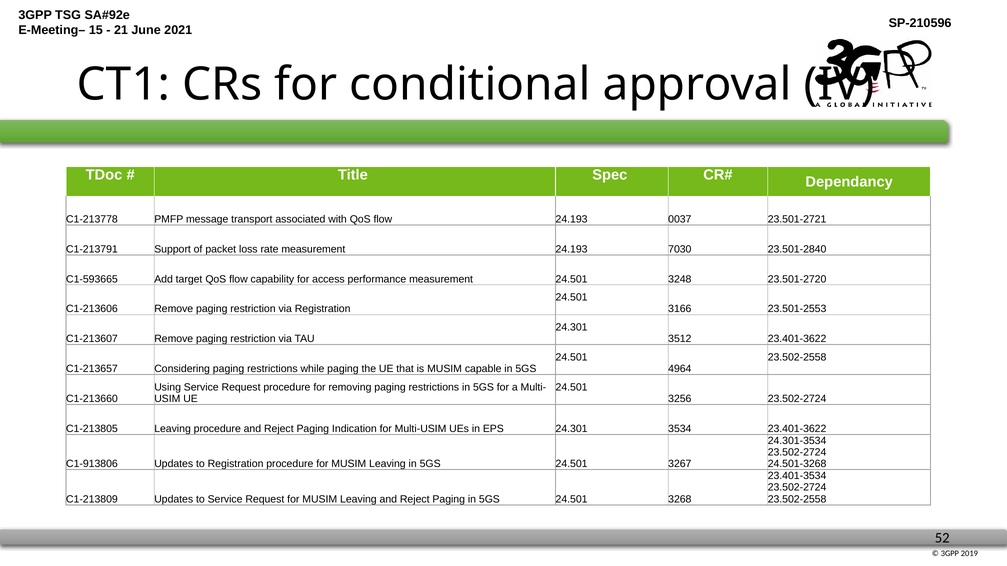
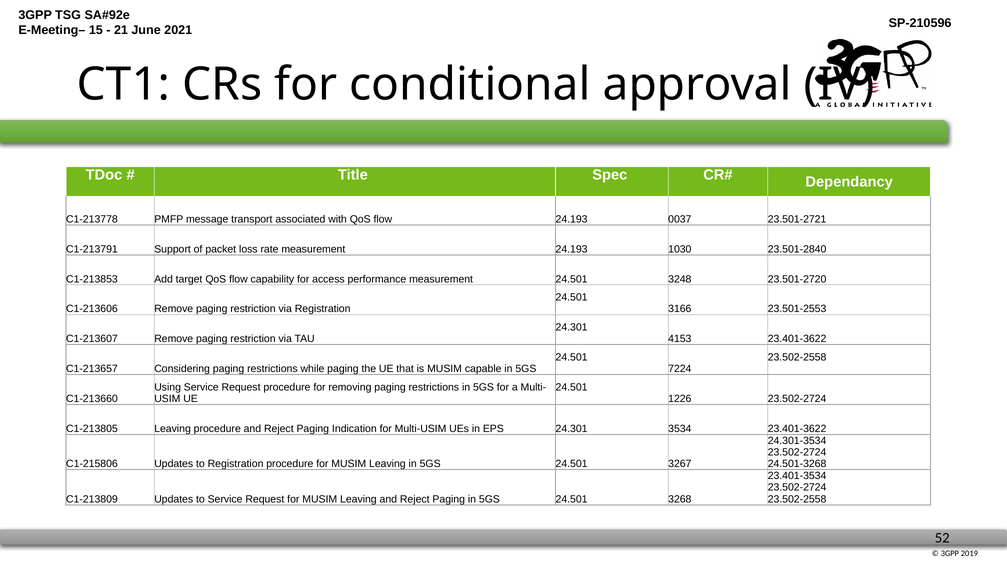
7030: 7030 -> 1030 (680, 249)
C1-593665: C1-593665 -> C1-213853 (92, 279)
3512: 3512 -> 4153 (680, 339)
4964: 4964 -> 7224 (680, 369)
3256: 3256 -> 1226 (680, 399)
C1-913806: C1-913806 -> C1-215806 (92, 464)
